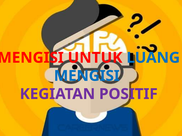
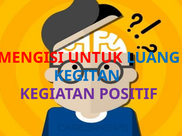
MENGISI: MENGISI -> KEGITAN (87, 76)
